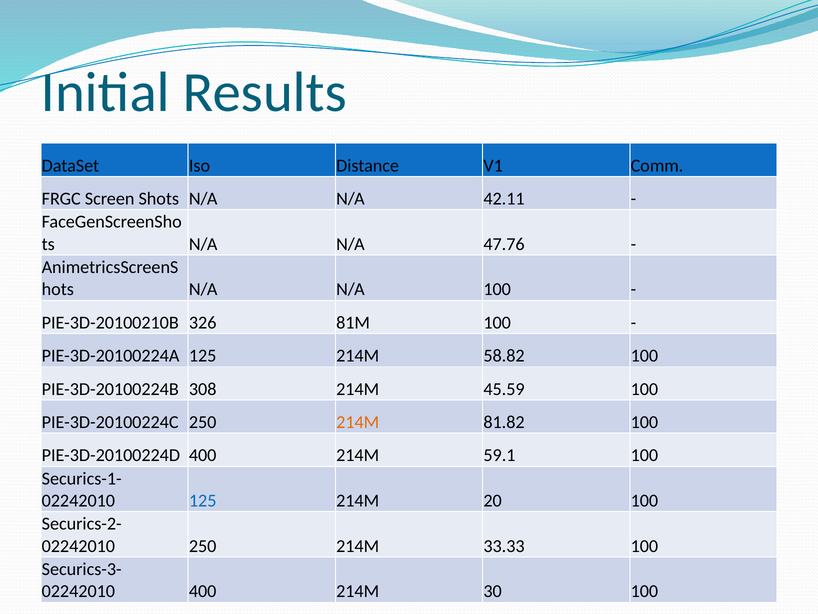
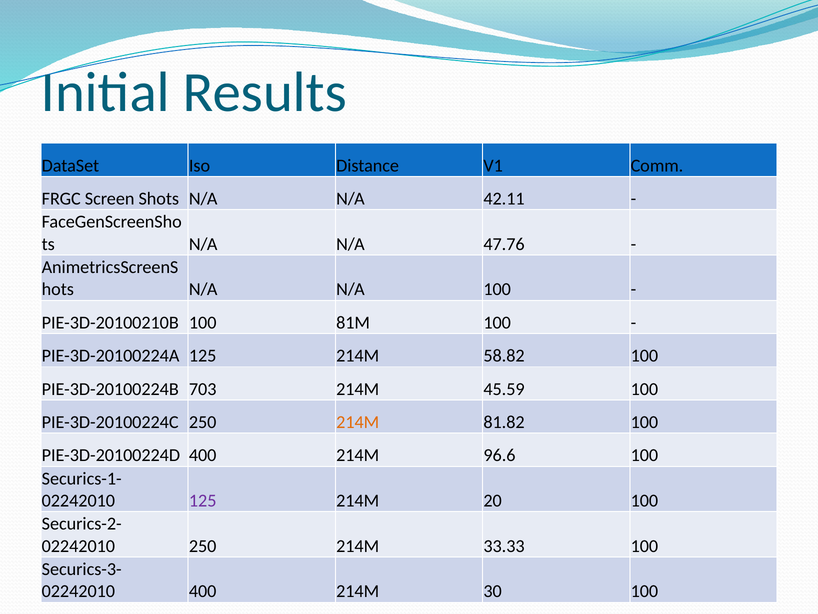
PIE-3D-20100210B 326: 326 -> 100 (203, 322)
308: 308 -> 703 (203, 389)
59.1: 59.1 -> 96.6 (499, 455)
125 colour: blue -> purple (203, 500)
